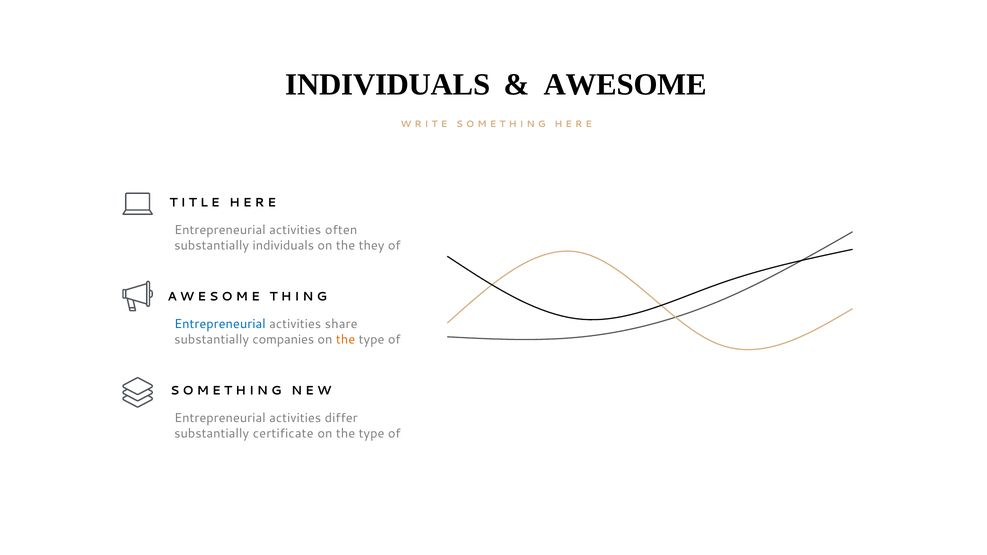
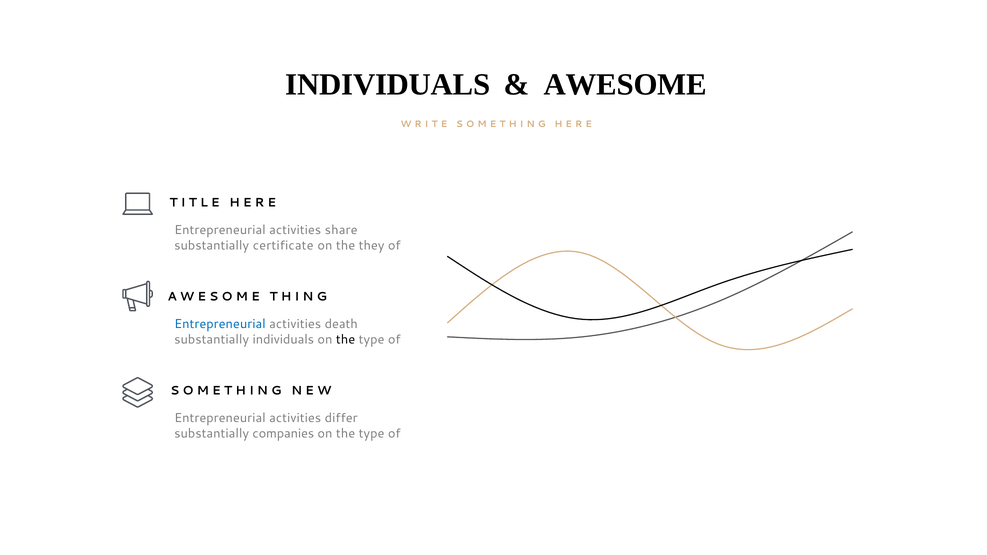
often: often -> share (341, 230)
substantially individuals: individuals -> certificate (283, 246)
share: share -> death (341, 324)
substantially companies: companies -> individuals (283, 340)
the colour: orange -> black (346, 340)
certificate: certificate -> companies (283, 434)
